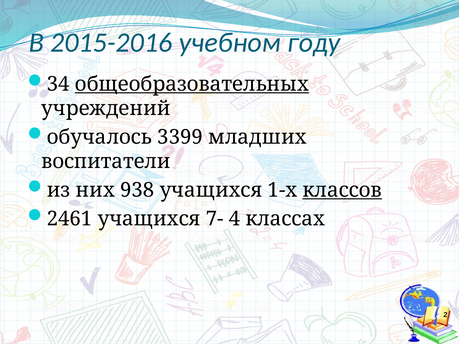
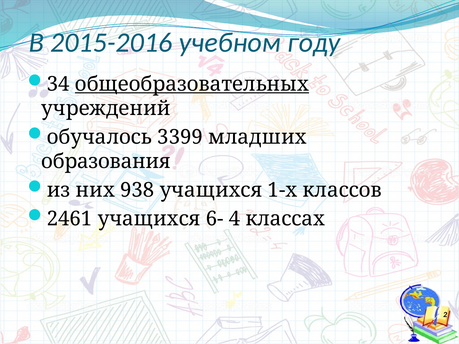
воспитатели: воспитатели -> образования (106, 162)
классов underline: present -> none (342, 190)
7-: 7- -> 6- (215, 219)
